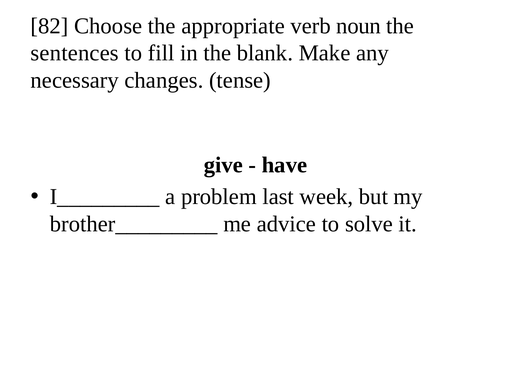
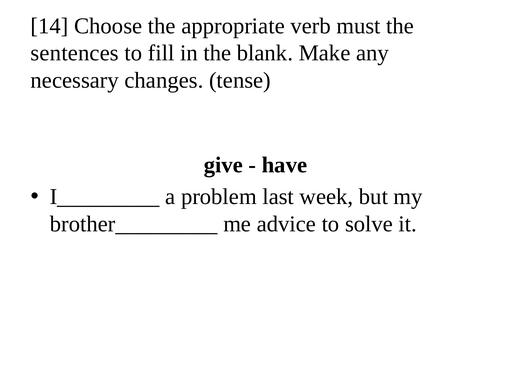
82: 82 -> 14 (50, 26)
noun: noun -> must (359, 26)
